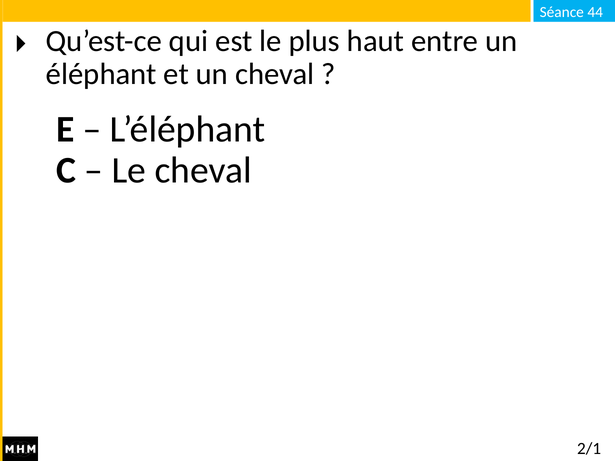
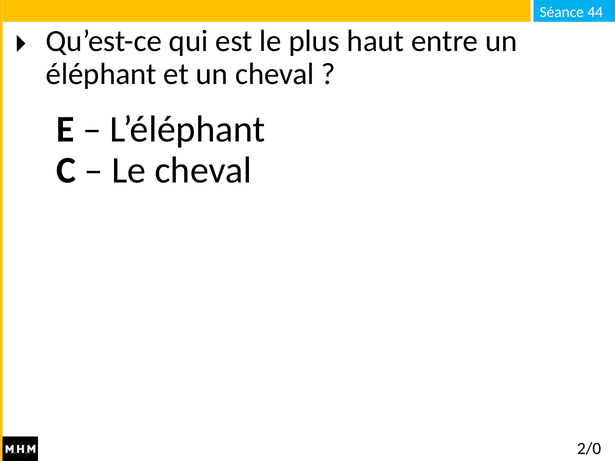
2/1: 2/1 -> 2/0 (589, 449)
